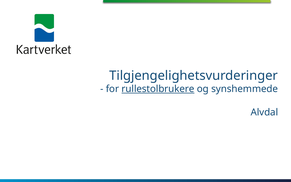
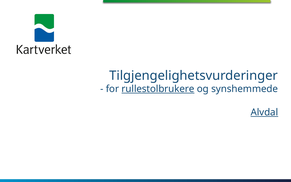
Alvdal underline: none -> present (264, 112)
